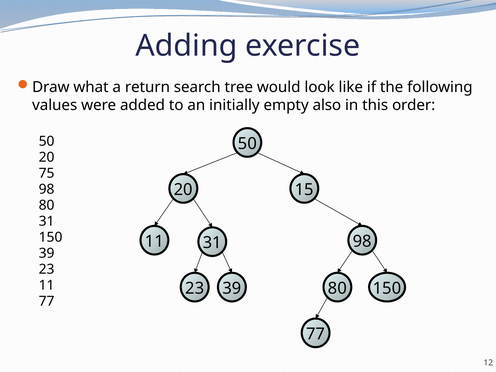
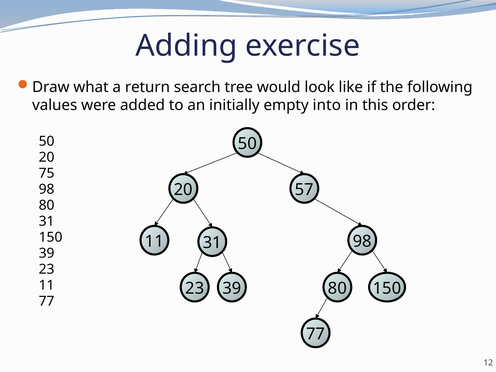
also: also -> into (327, 105)
15: 15 -> 57 (304, 190)
